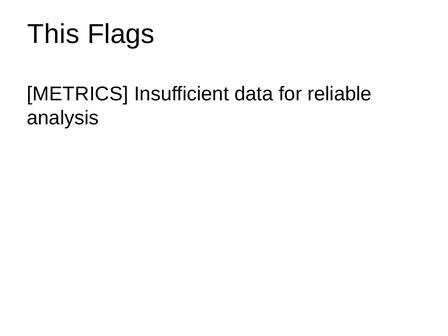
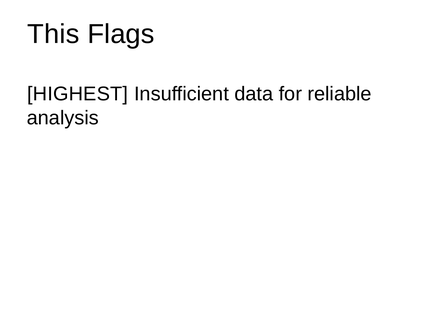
METRICS: METRICS -> HIGHEST (78, 94)
